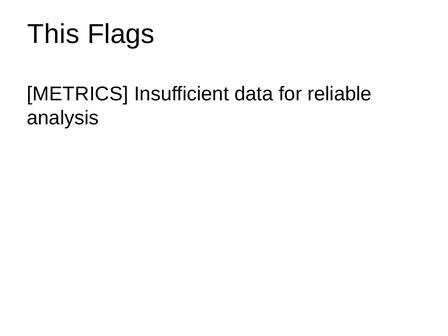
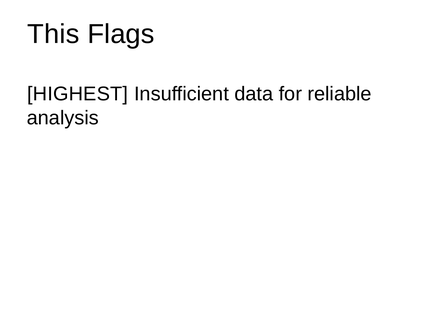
METRICS: METRICS -> HIGHEST (78, 94)
